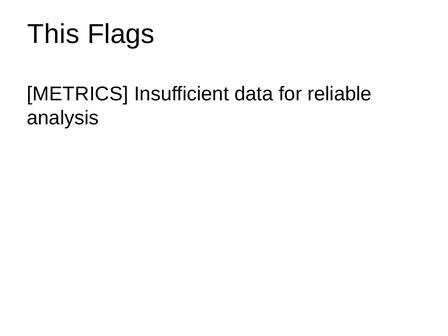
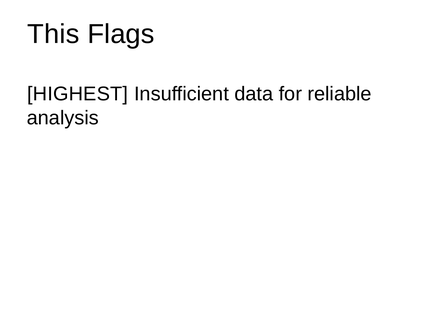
METRICS: METRICS -> HIGHEST (78, 94)
